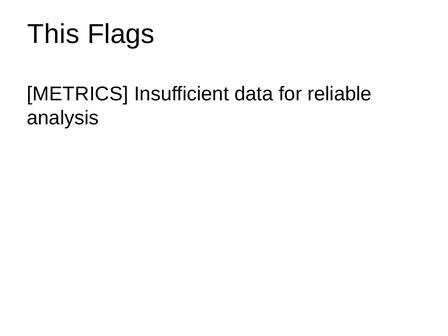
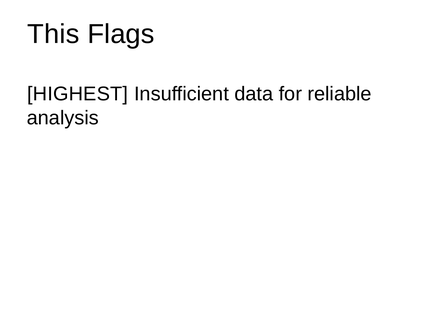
METRICS: METRICS -> HIGHEST (78, 94)
